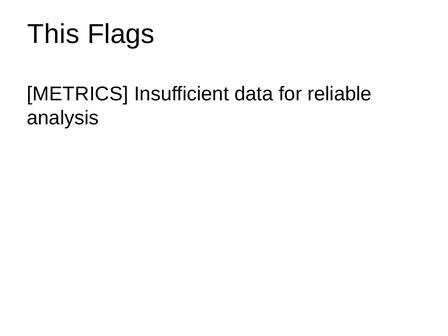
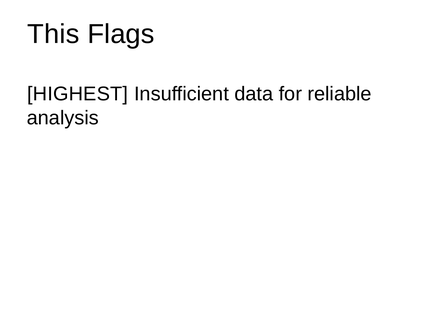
METRICS: METRICS -> HIGHEST (78, 94)
